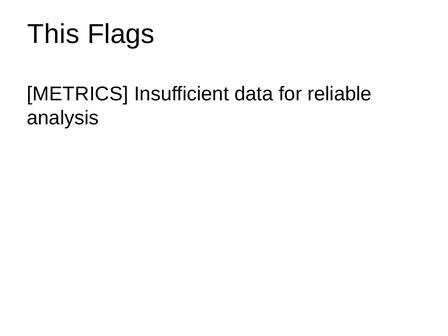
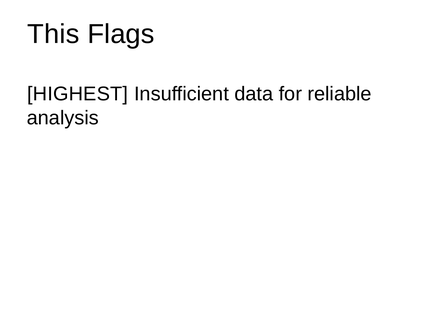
METRICS: METRICS -> HIGHEST (78, 94)
